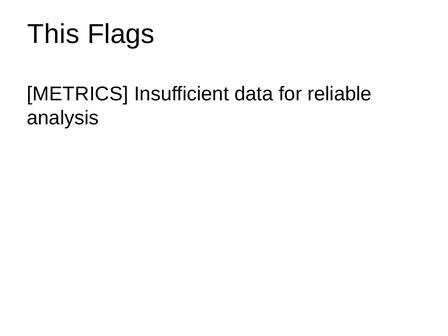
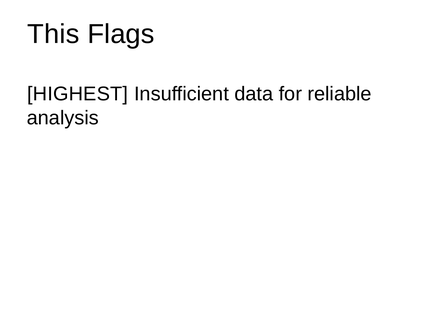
METRICS: METRICS -> HIGHEST (78, 94)
